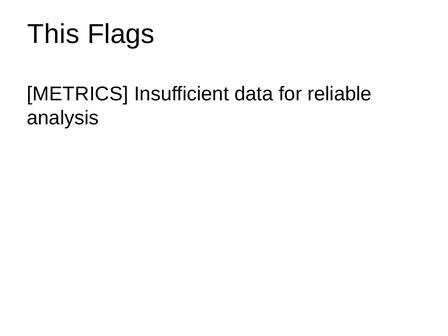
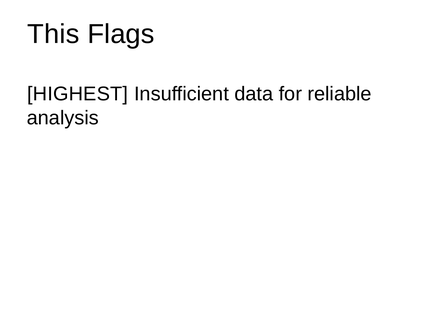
METRICS: METRICS -> HIGHEST (78, 94)
